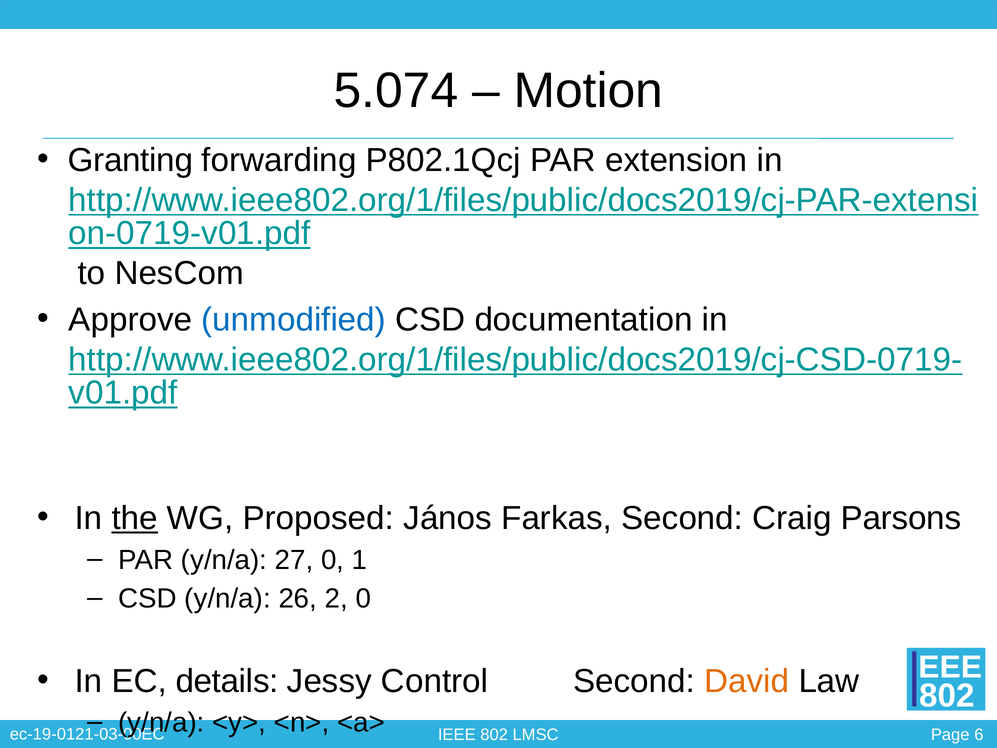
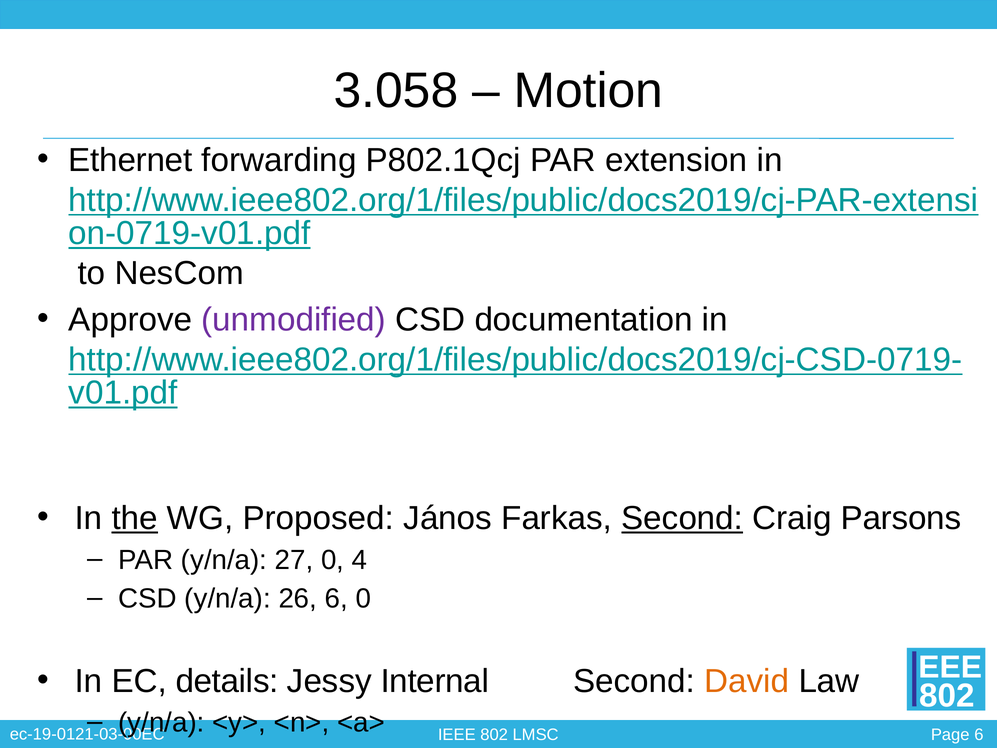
5.074: 5.074 -> 3.058 (396, 91)
Granting: Granting -> Ethernet (130, 160)
unmodified colour: blue -> purple (294, 320)
Second underline: none -> present (682, 518)
1: 1 -> 4 (360, 560)
26 2: 2 -> 6 (336, 599)
Control: Control -> Internal (435, 681)
